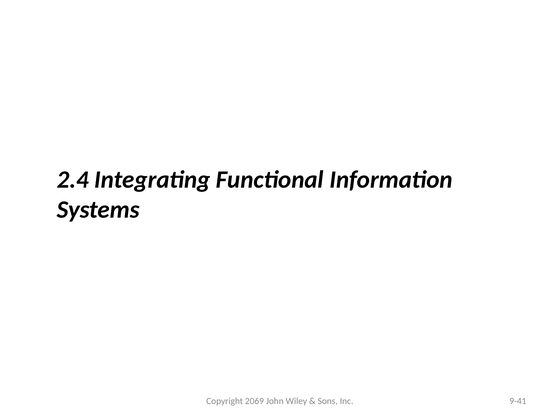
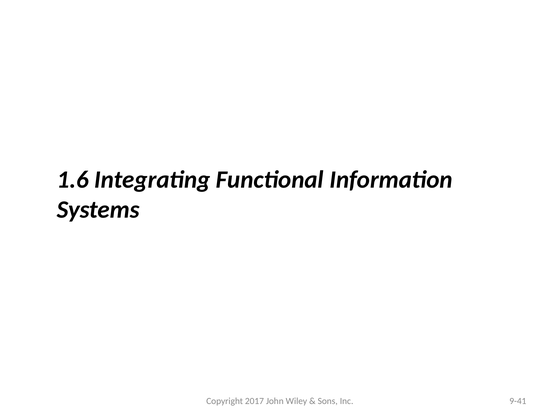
2.4: 2.4 -> 1.6 (73, 180)
2069: 2069 -> 2017 (254, 401)
